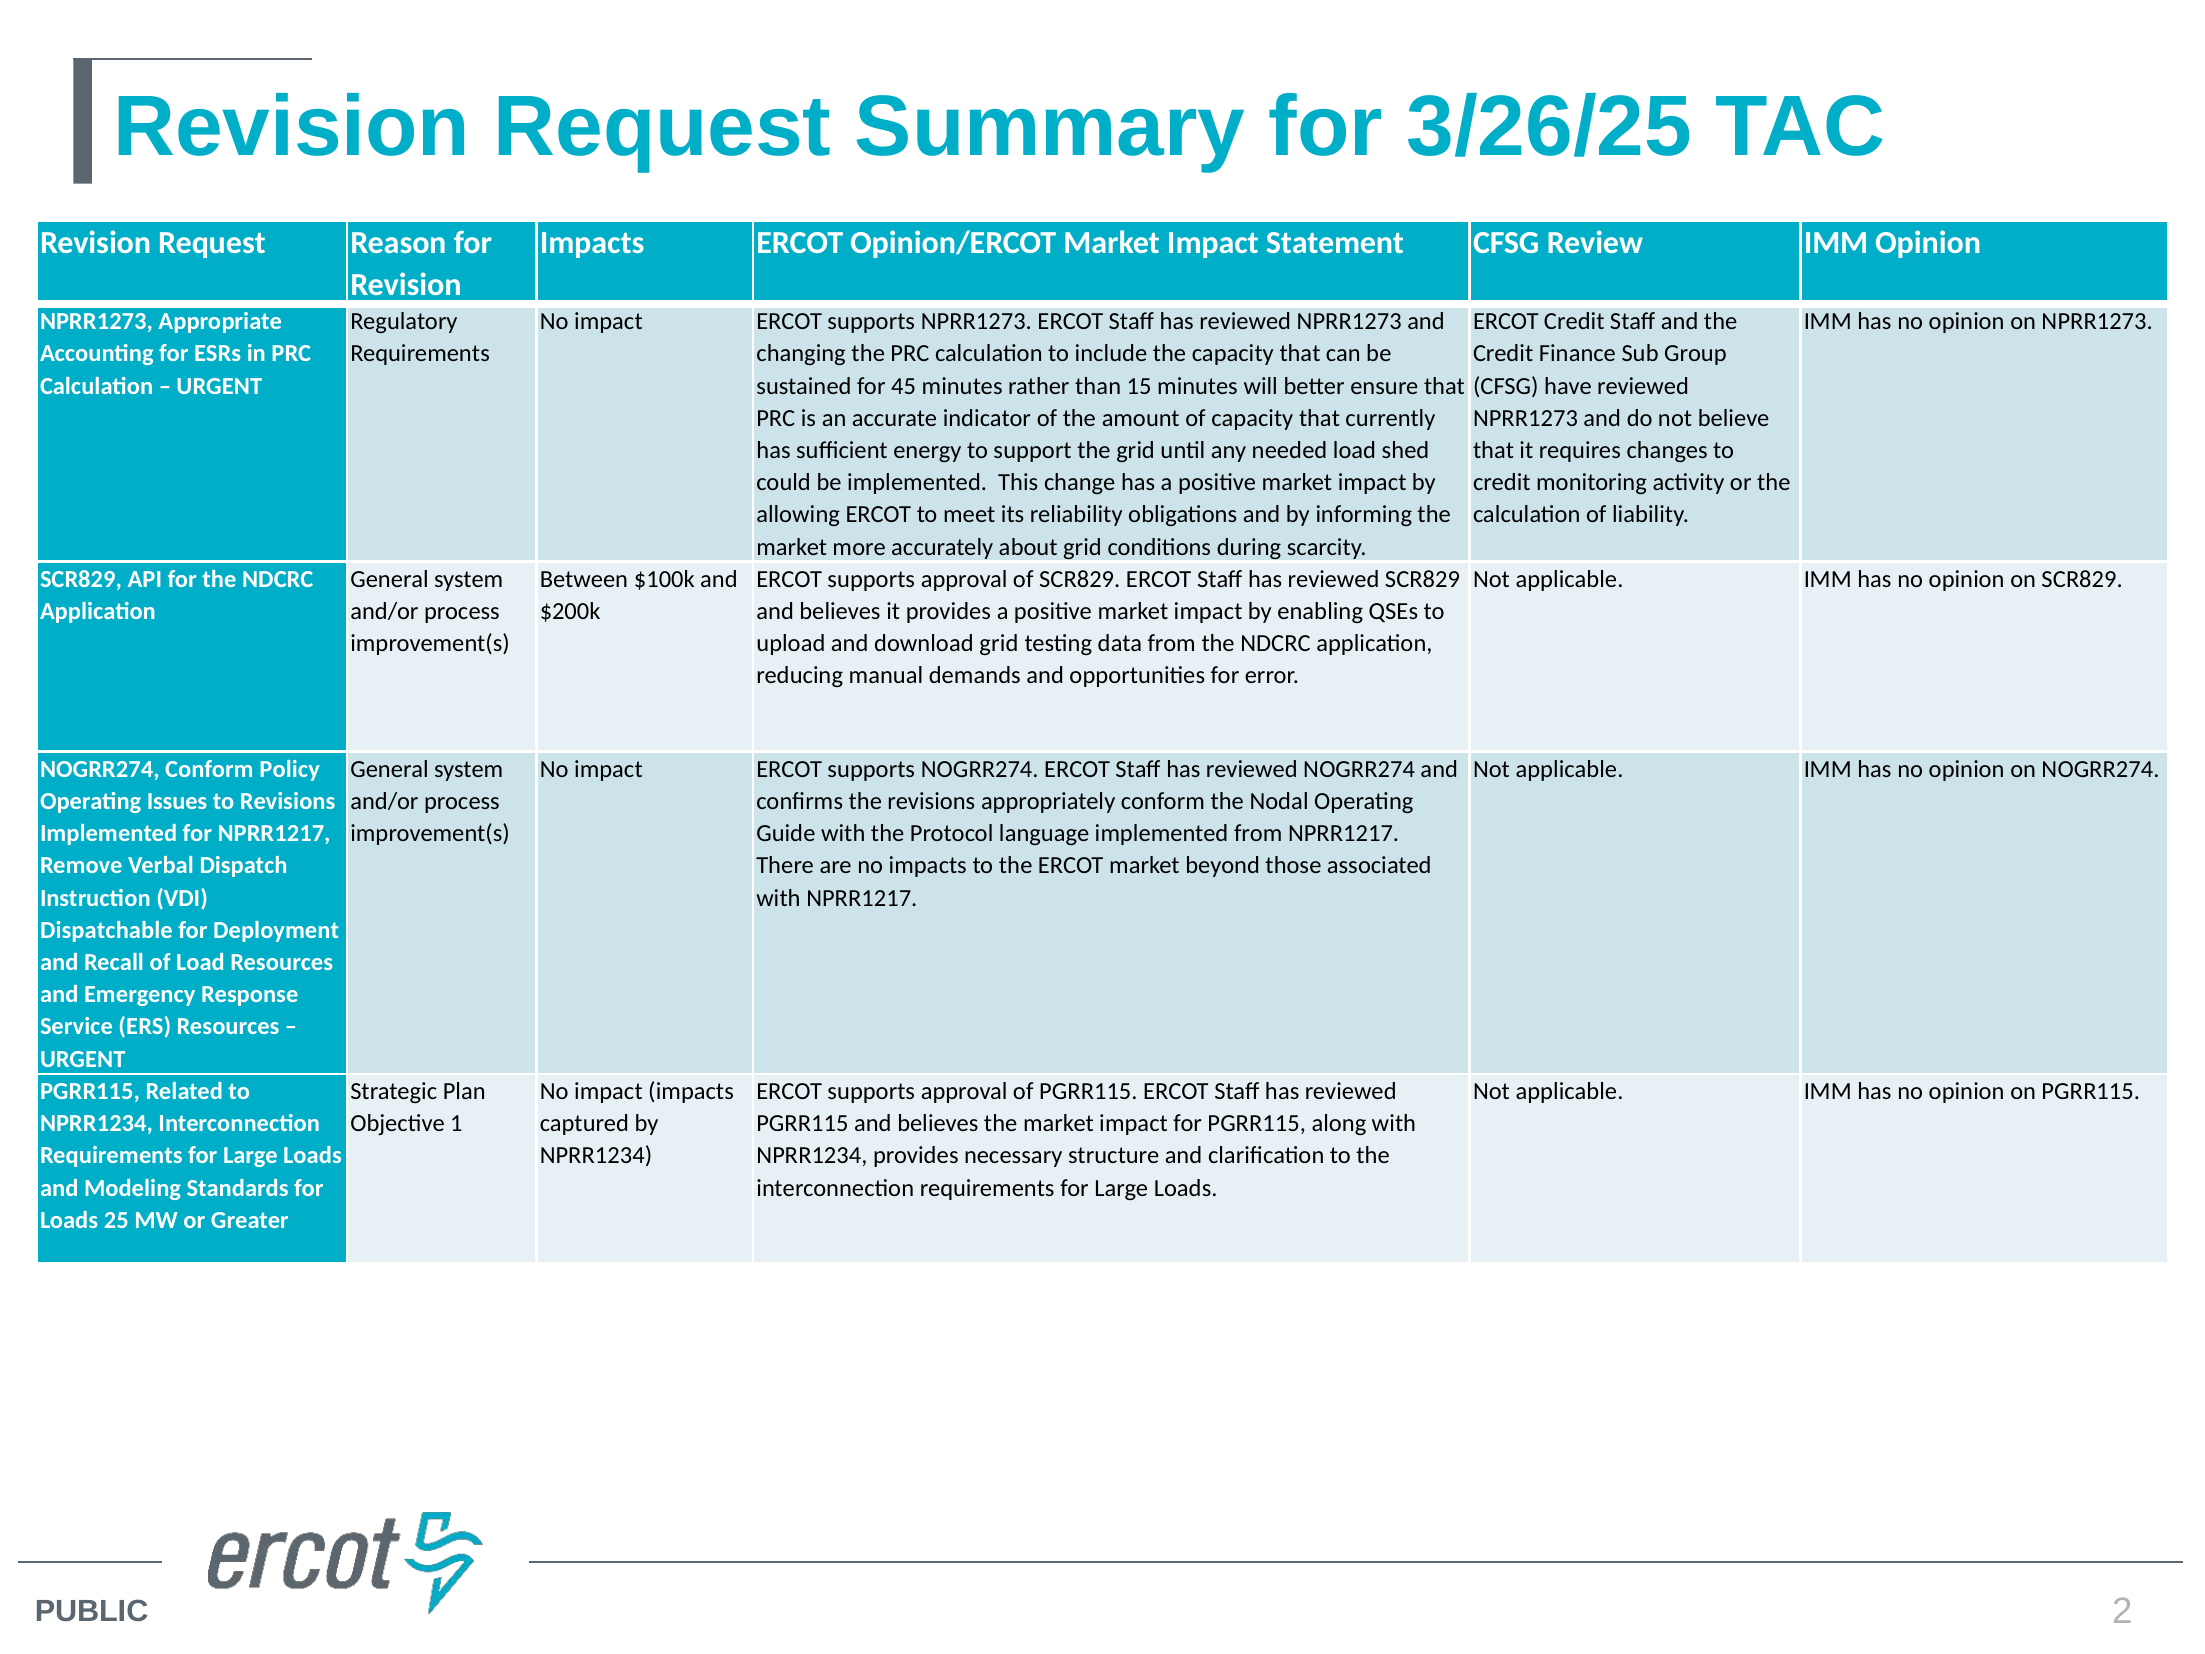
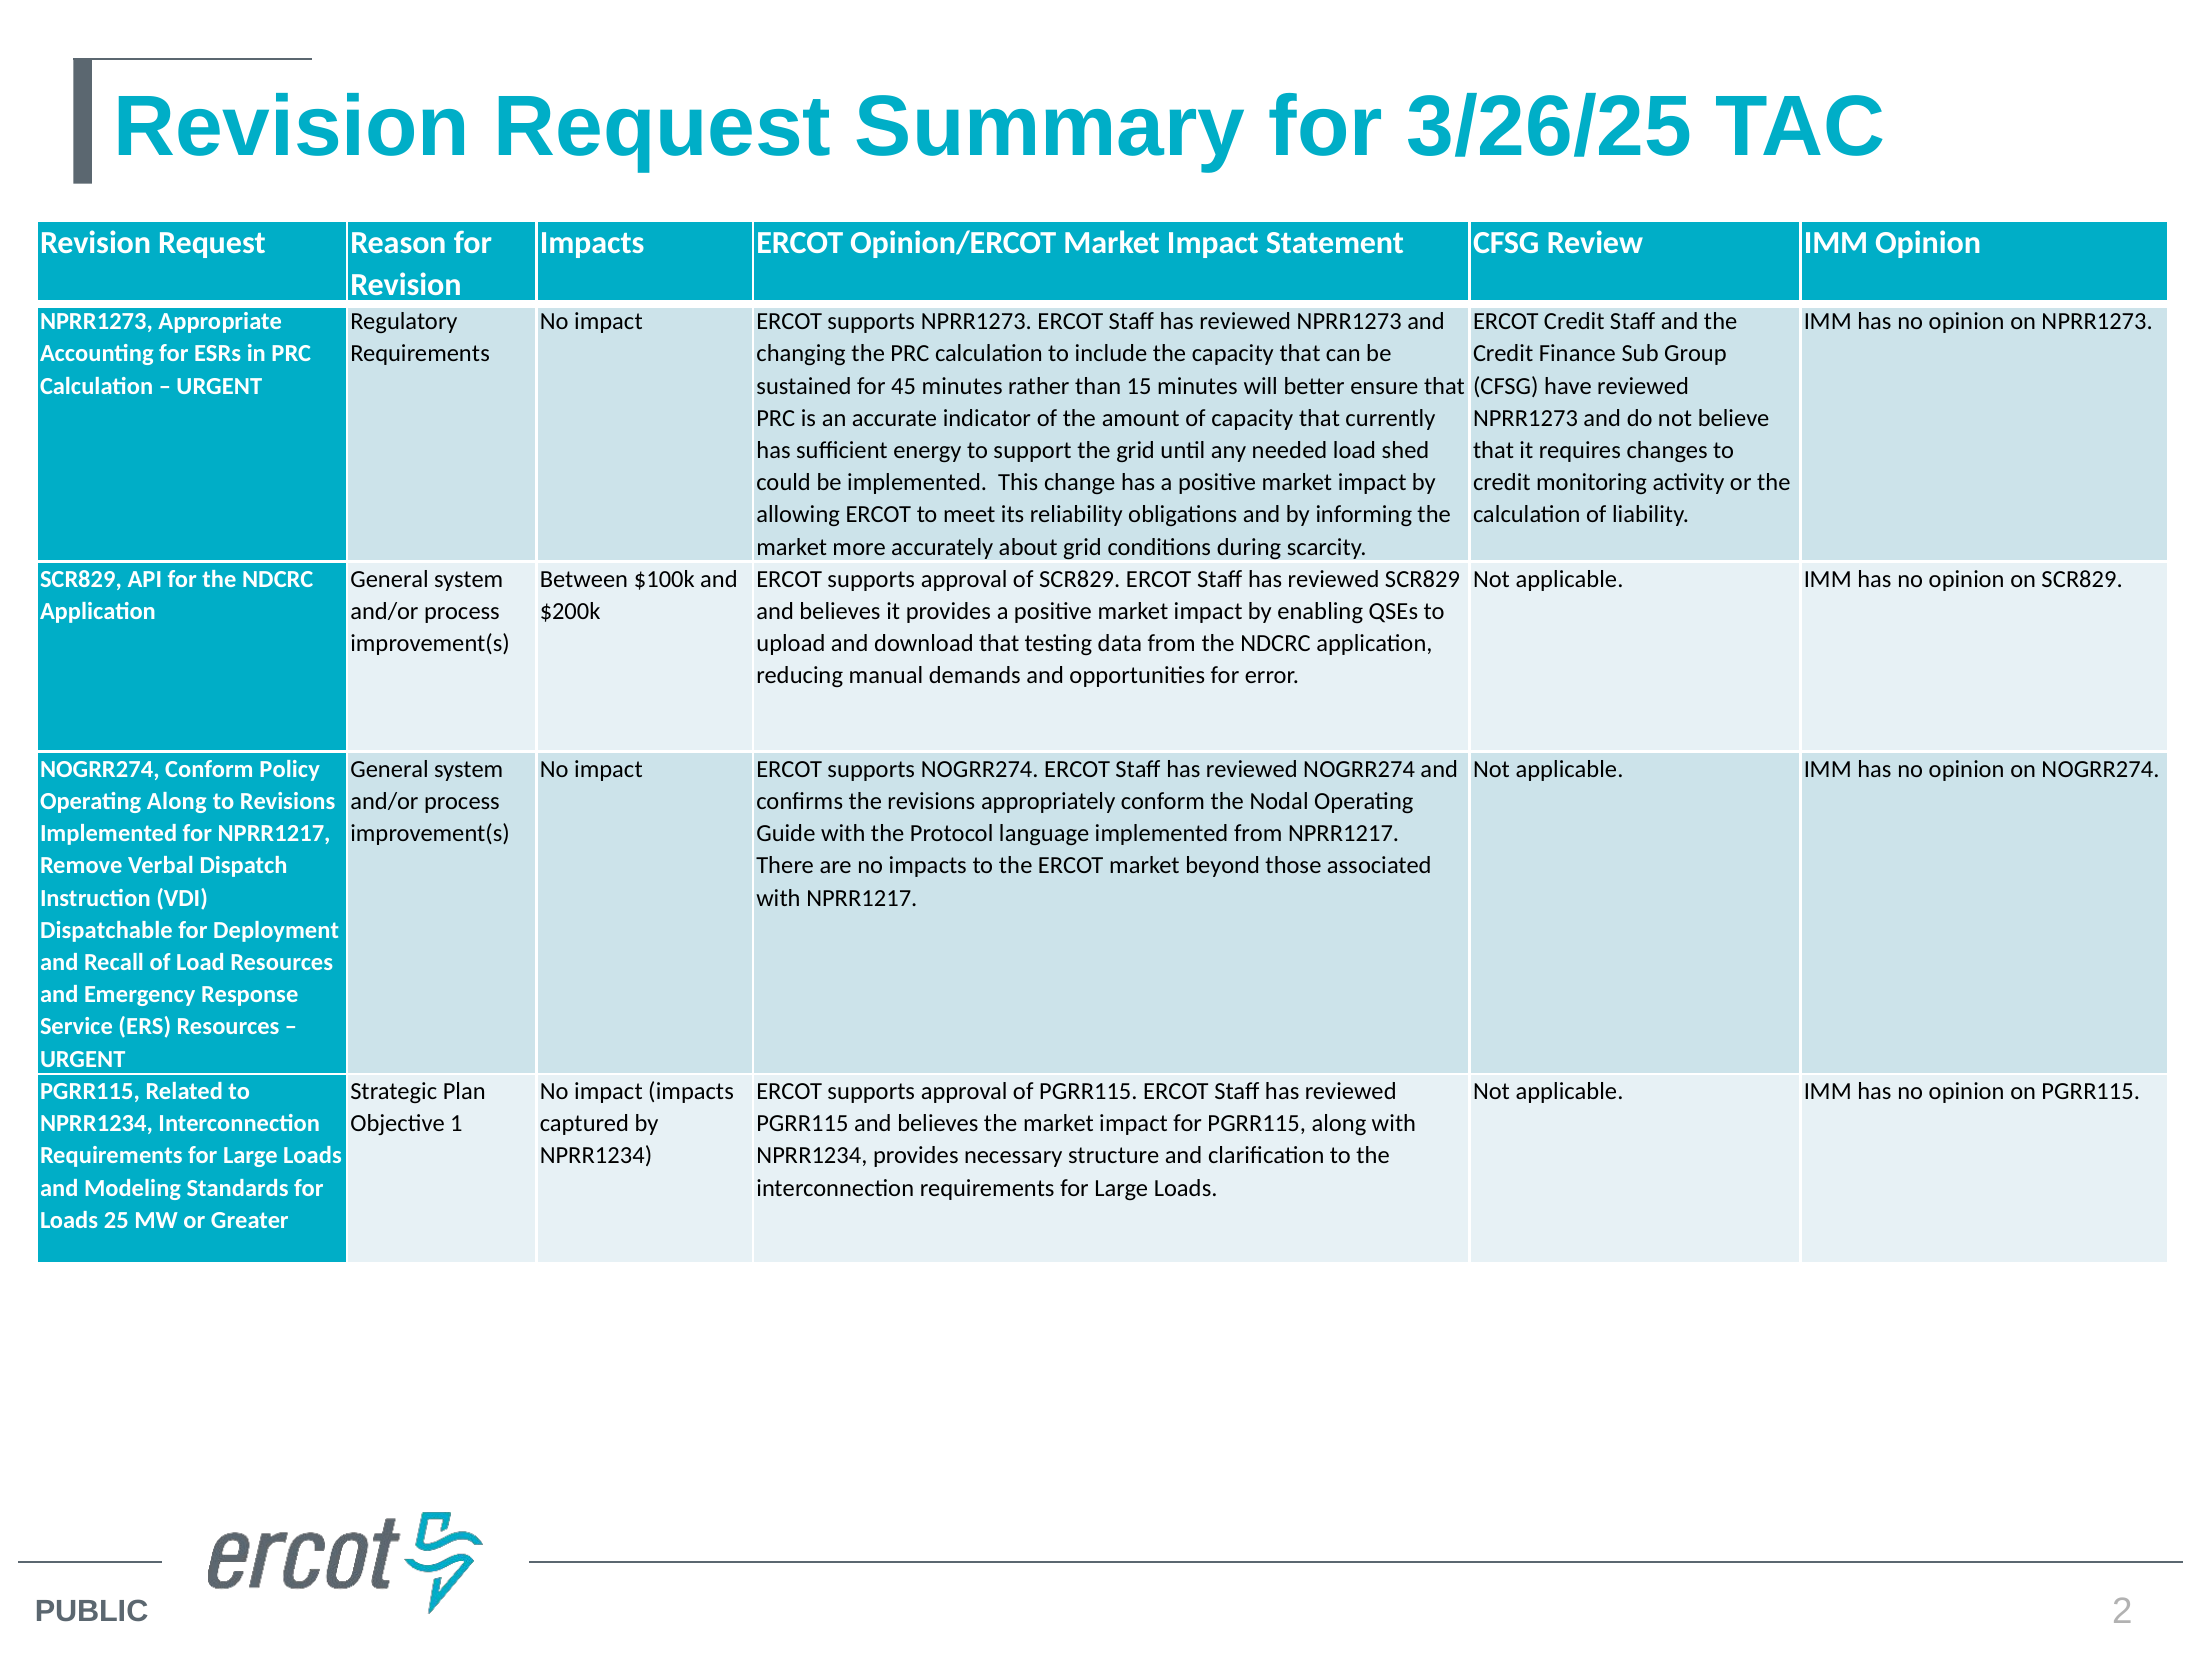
download grid: grid -> that (999, 644)
Operating Issues: Issues -> Along (177, 801)
